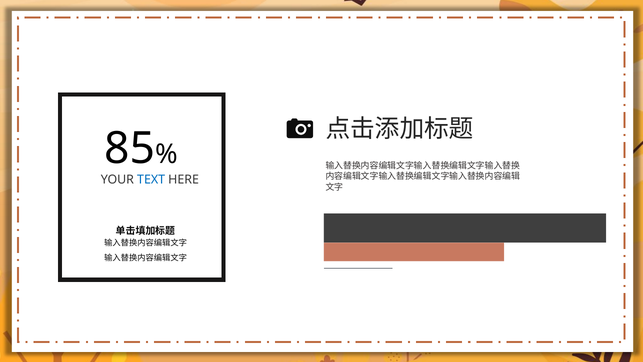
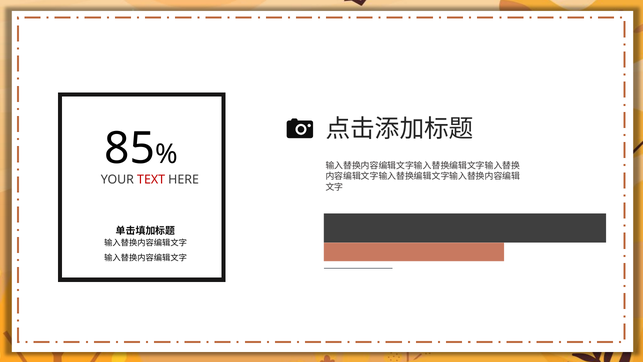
TEXT colour: blue -> red (151, 180)
